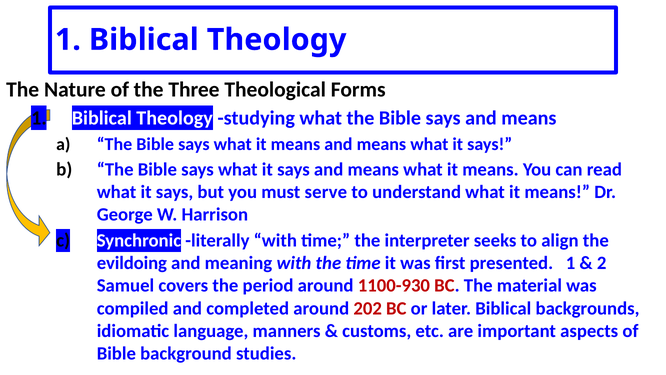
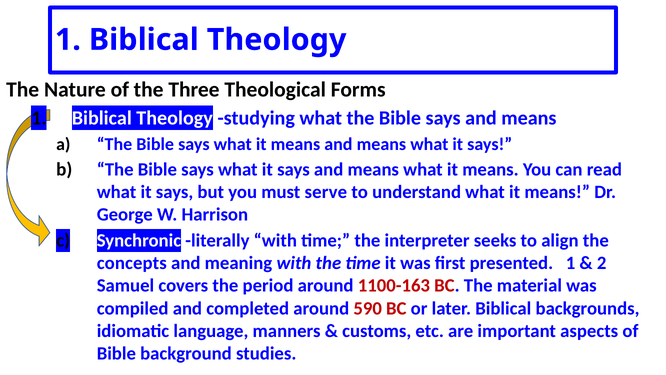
evildoing: evildoing -> concepts (132, 263)
1100-930: 1100-930 -> 1100-163 (394, 286)
202: 202 -> 590 (368, 308)
